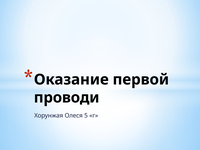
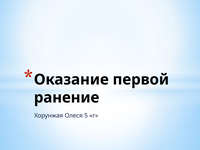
проводи: проводи -> ранение (67, 98)
